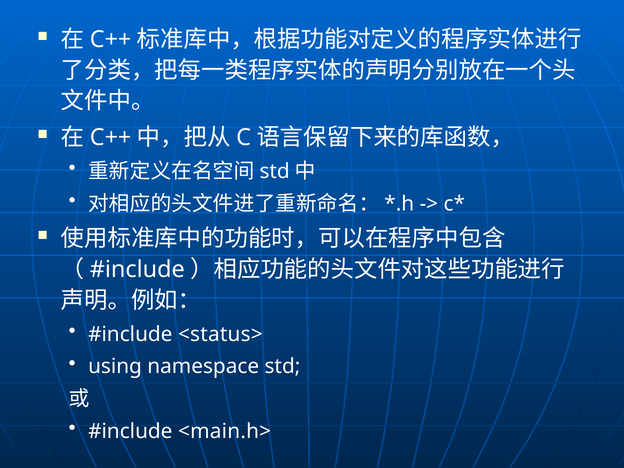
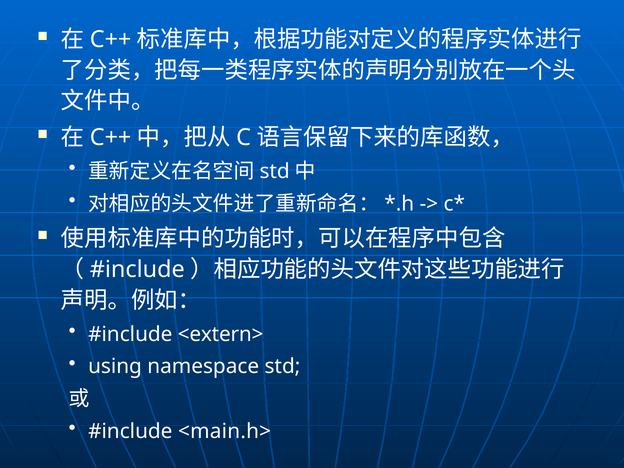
<status>: <status> -> <extern> (221, 334)
